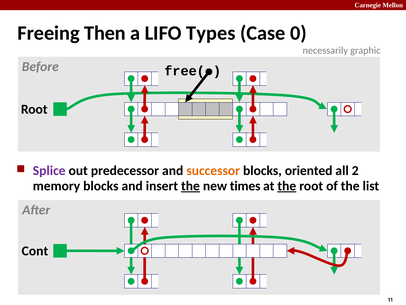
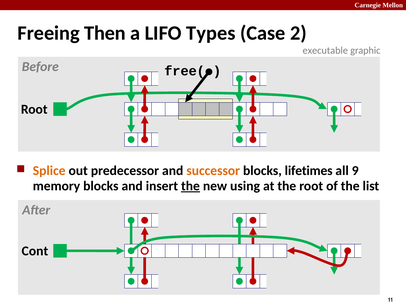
0: 0 -> 2 (298, 33)
necessarily: necessarily -> executable (325, 50)
Splice colour: purple -> orange (49, 170)
oriented: oriented -> lifetimes (309, 170)
2: 2 -> 9 (355, 170)
times: times -> using (245, 186)
the underline: present -> none (287, 186)
